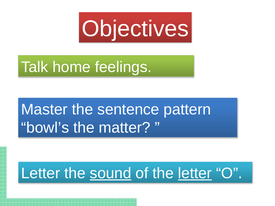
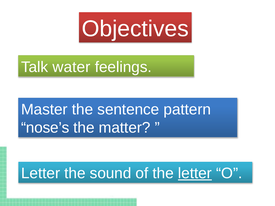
home: home -> water (71, 67)
bowl’s: bowl’s -> nose’s (45, 128)
sound underline: present -> none (111, 174)
